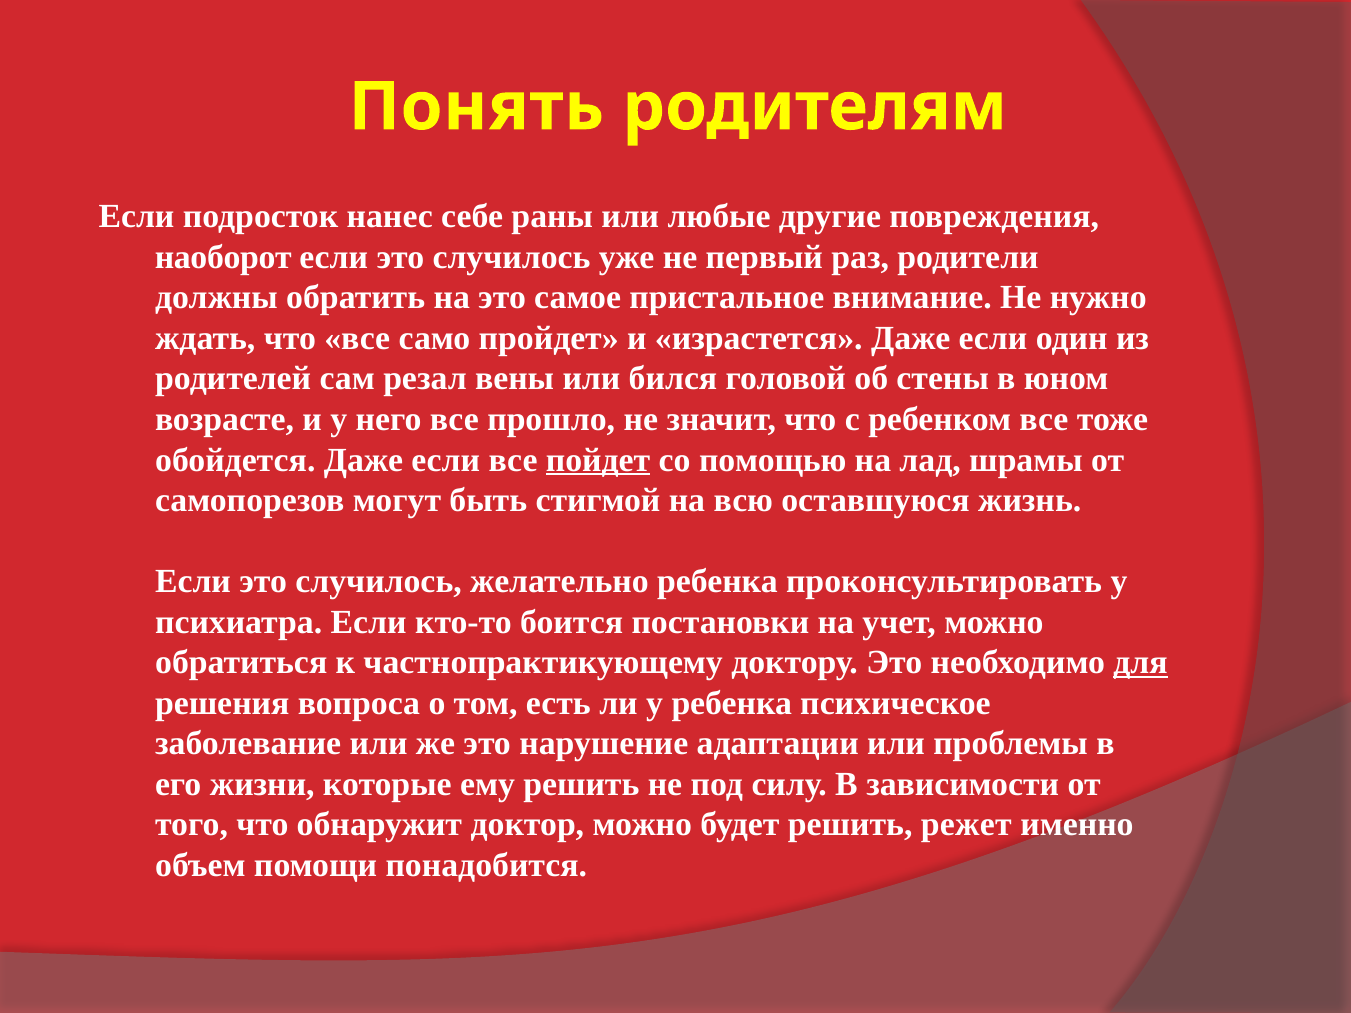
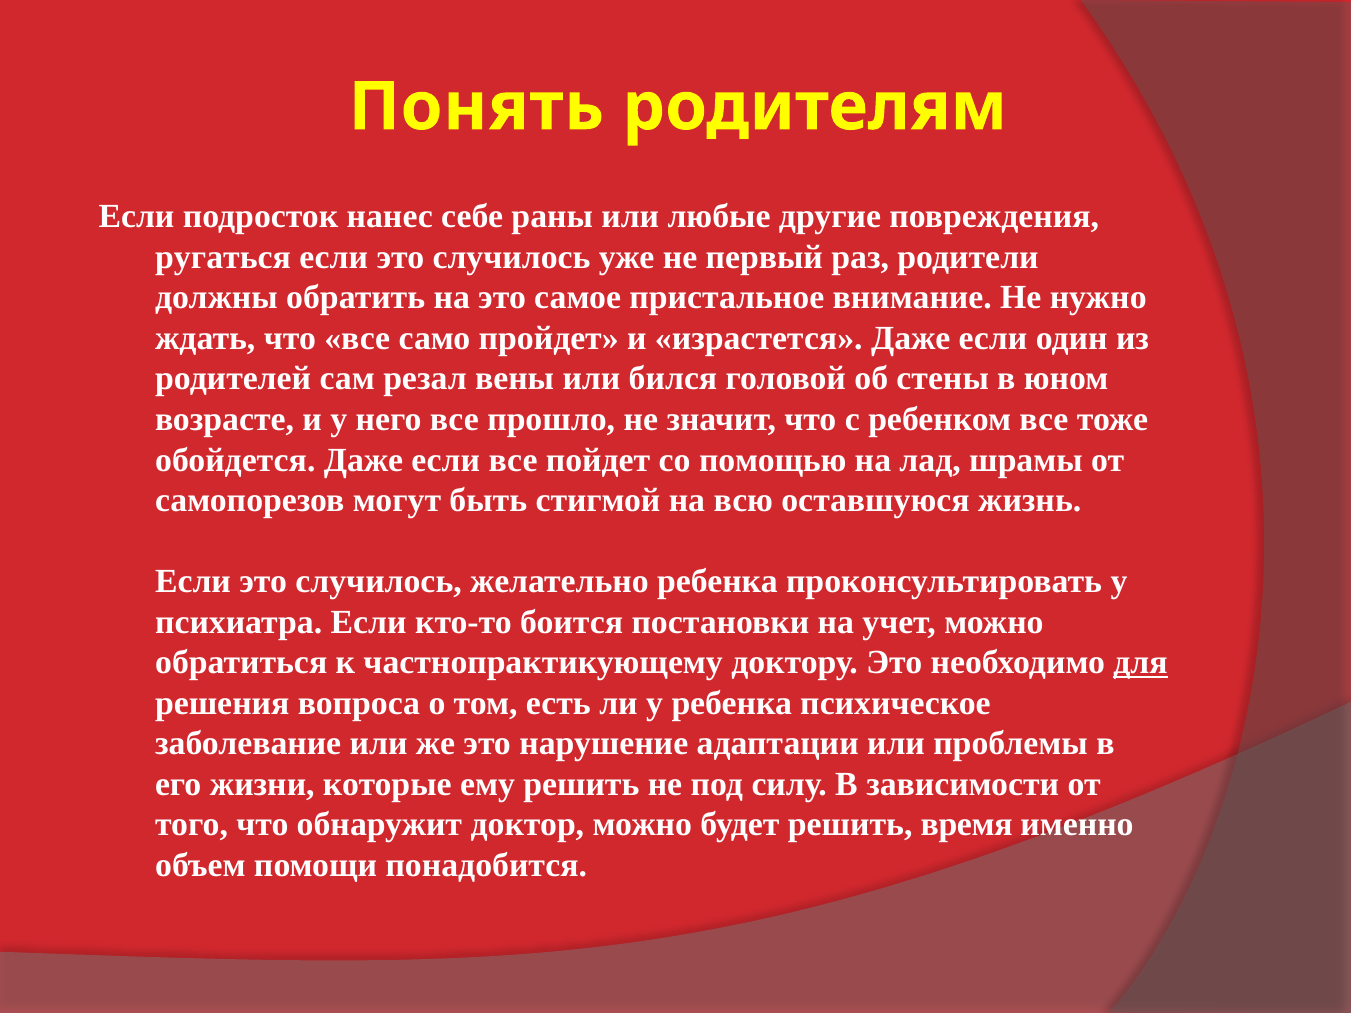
наоборот: наоборот -> ругаться (223, 257)
пойдет underline: present -> none (598, 460)
режет: режет -> время (967, 825)
